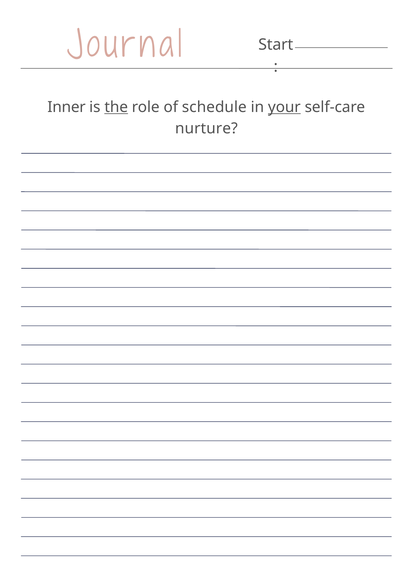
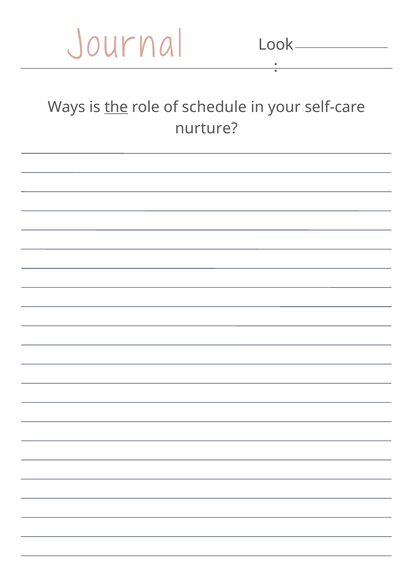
Start: Start -> Look (276, 45)
Inner: Inner -> Ways (66, 107)
your underline: present -> none (284, 107)
